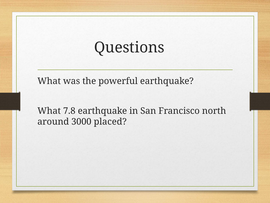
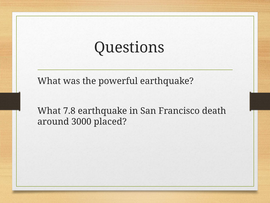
north: north -> death (214, 111)
